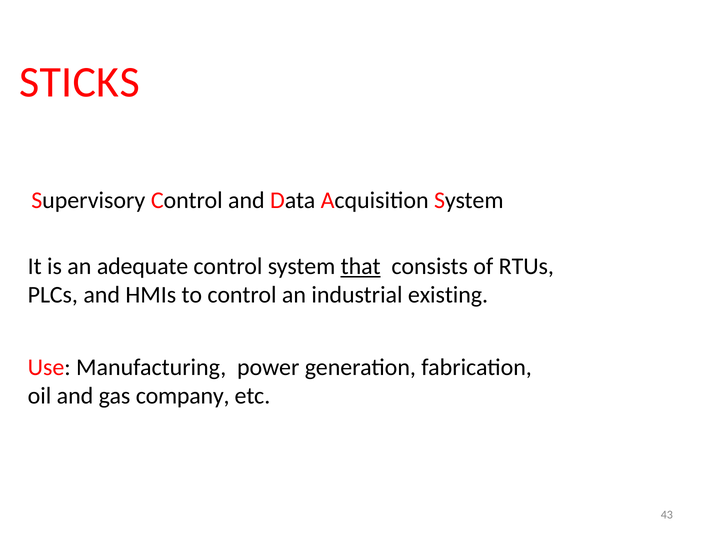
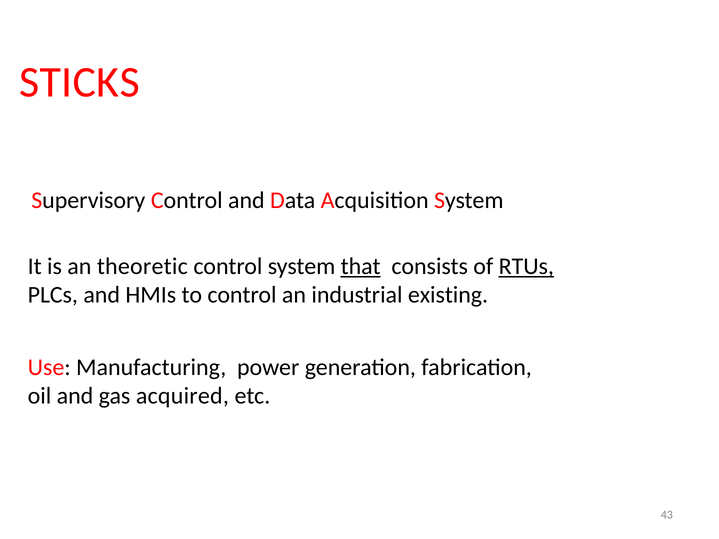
adequate: adequate -> theoretic (142, 266)
RTUs underline: none -> present (526, 266)
company: company -> acquired (182, 396)
